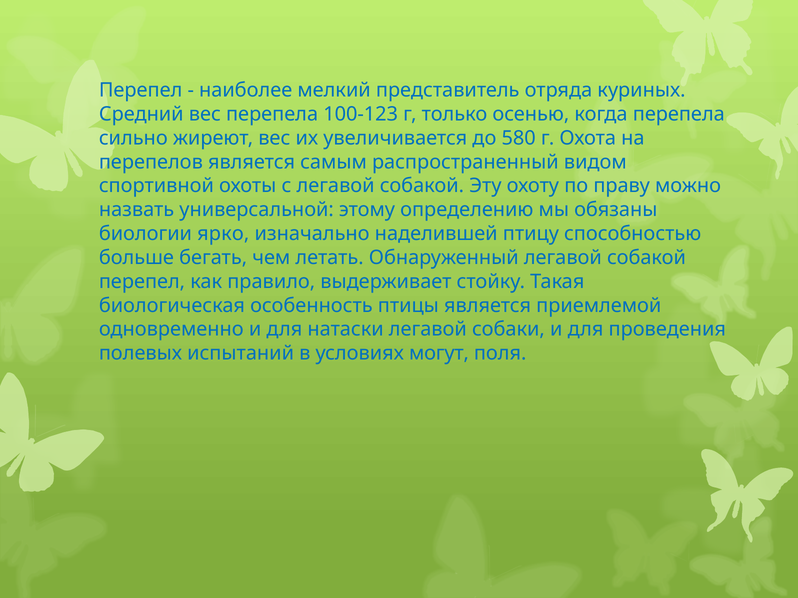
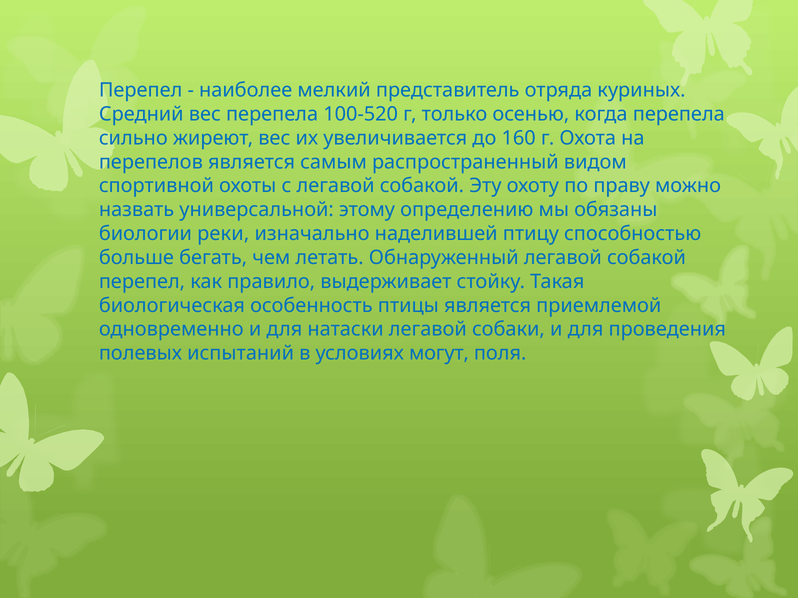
100-123: 100-123 -> 100-520 (361, 114)
580: 580 -> 160 (519, 138)
ярко: ярко -> реки (223, 234)
